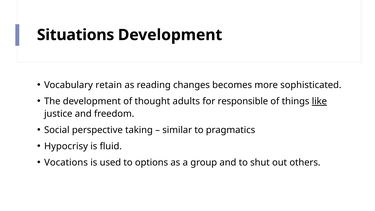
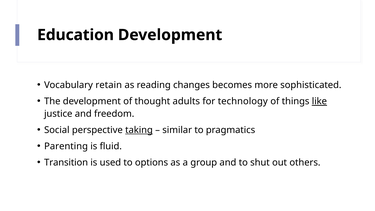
Situations: Situations -> Education (76, 35)
responsible: responsible -> technology (243, 101)
taking underline: none -> present (139, 130)
Hypocrisy: Hypocrisy -> Parenting (66, 146)
Vocations: Vocations -> Transition (66, 162)
